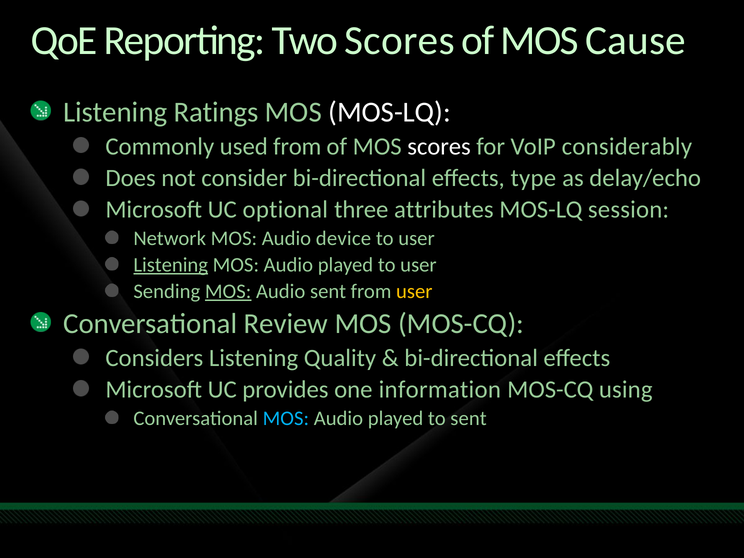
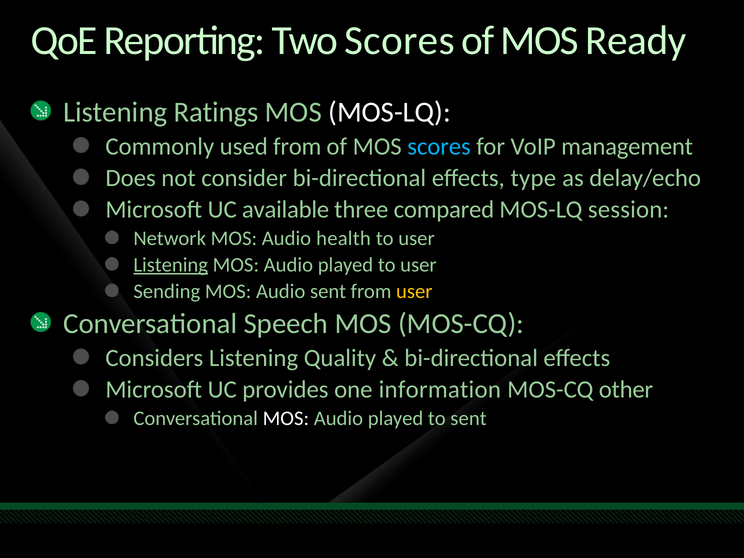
Cause: Cause -> Ready (636, 41)
scores colour: white -> light blue (439, 146)
considerably: considerably -> management (627, 146)
optional: optional -> available (286, 210)
attributes: attributes -> compared (444, 210)
device: device -> health (343, 238)
MOS underline: present -> none (228, 291)
Review: Review -> Speech (286, 324)
using: using -> other (626, 390)
MOS colour: light blue -> white (286, 418)
